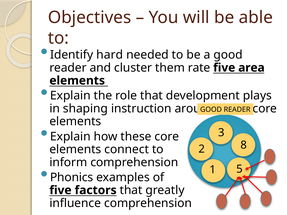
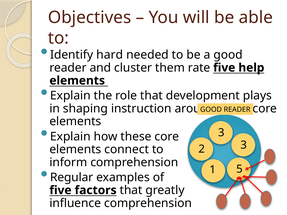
area: area -> help (251, 68)
2 8: 8 -> 3 (244, 145)
Phonics: Phonics -> Regular (72, 178)
